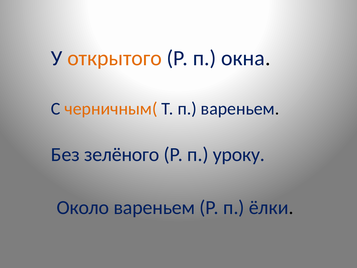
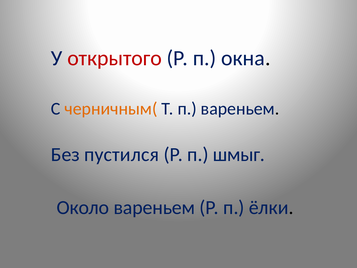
открытого colour: orange -> red (115, 58)
зелёного: зелёного -> пустился (122, 154)
уроку: уроку -> шмыг (239, 154)
